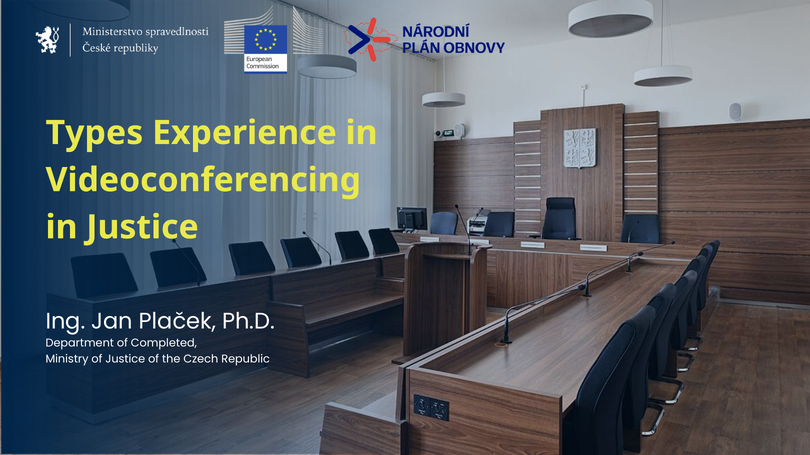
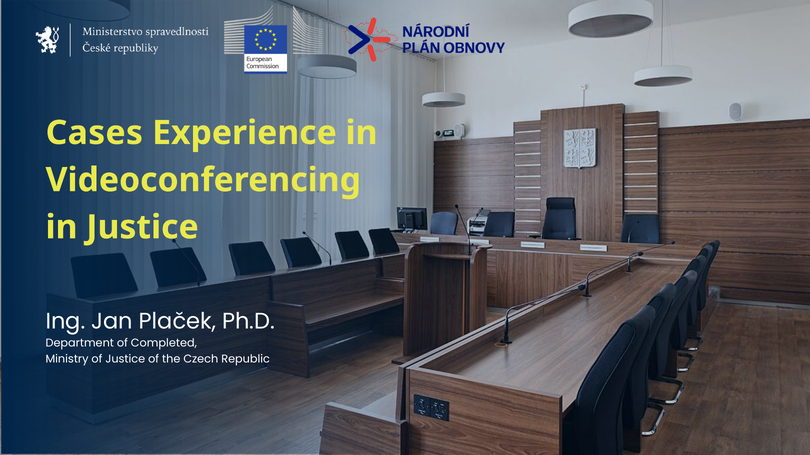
Types: Types -> Cases (94, 133)
